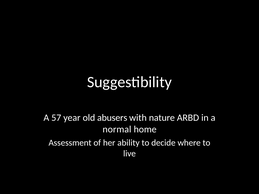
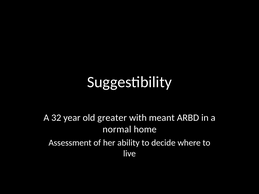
57: 57 -> 32 (56, 118)
abusers: abusers -> greater (112, 118)
nature: nature -> meant (162, 118)
